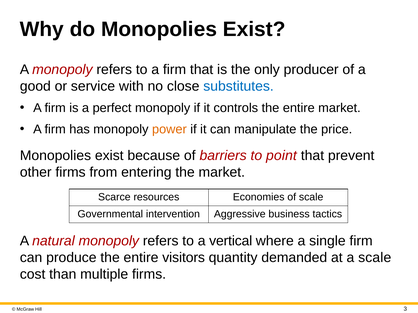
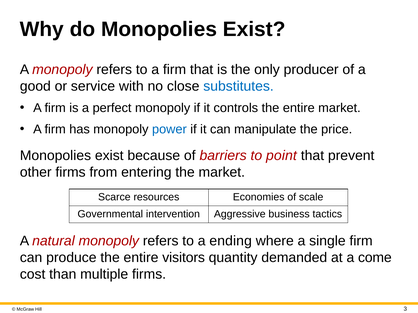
power colour: orange -> blue (169, 129)
vertical: vertical -> ending (231, 241)
a scale: scale -> come (375, 258)
